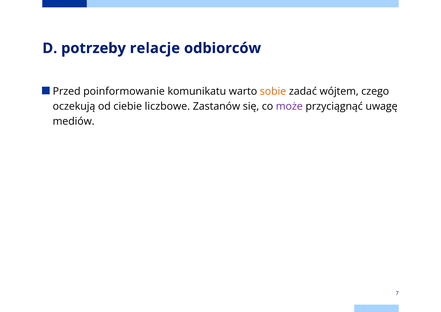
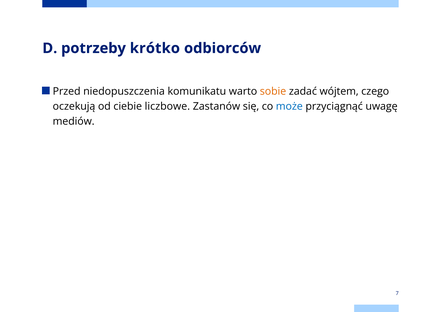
relacje: relacje -> krótko (155, 48)
poinformowanie: poinformowanie -> niedopuszczenia (124, 91)
może colour: purple -> blue (289, 106)
